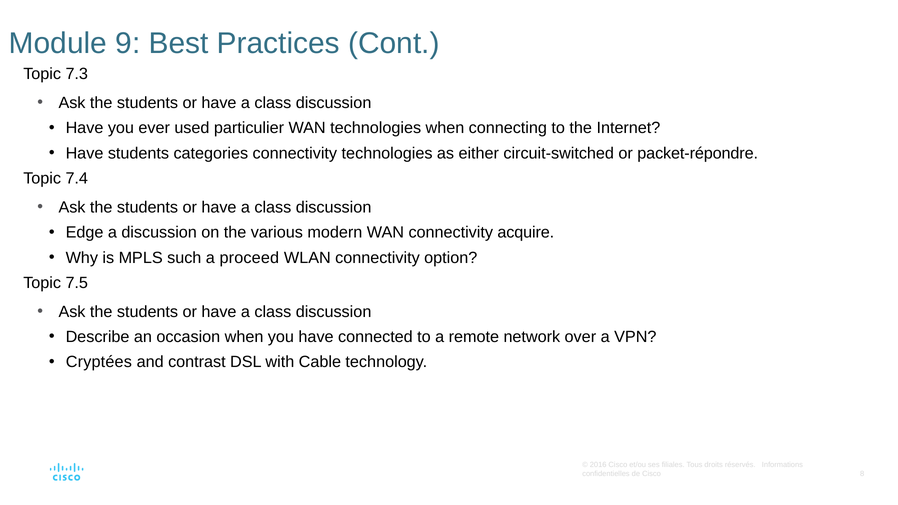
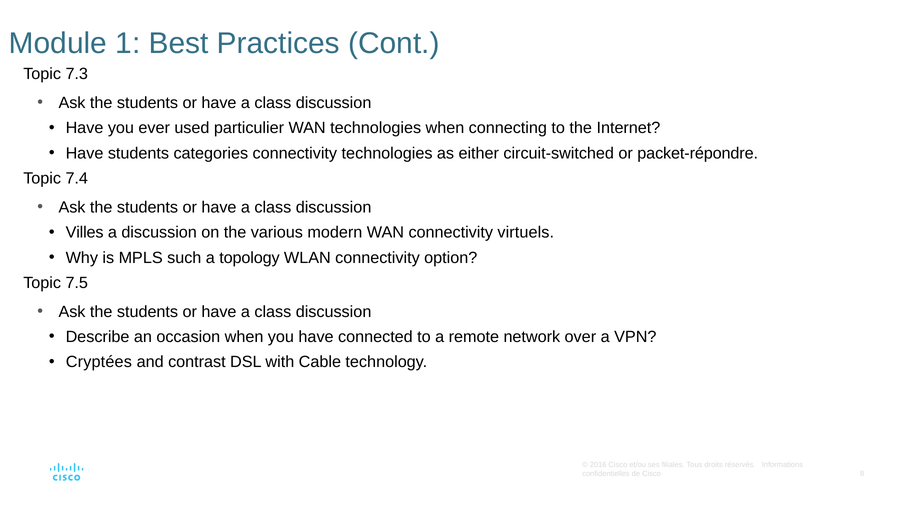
9: 9 -> 1 (128, 43)
Edge: Edge -> Villes (85, 233)
acquire: acquire -> virtuels (526, 233)
proceed: proceed -> topology (249, 258)
